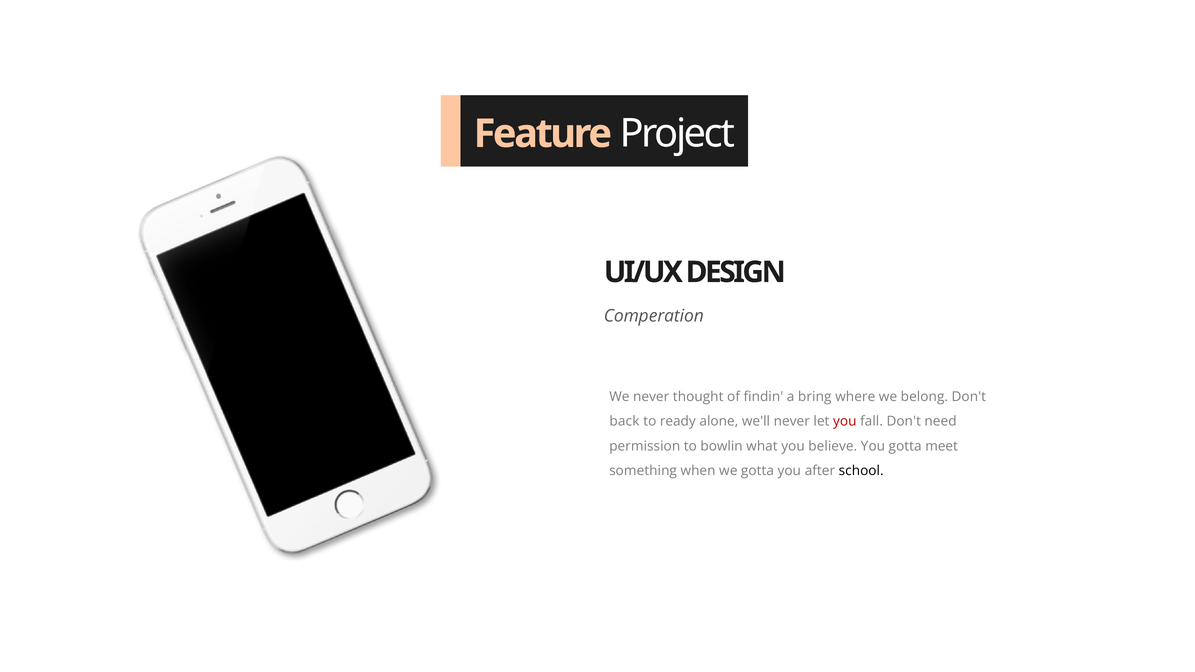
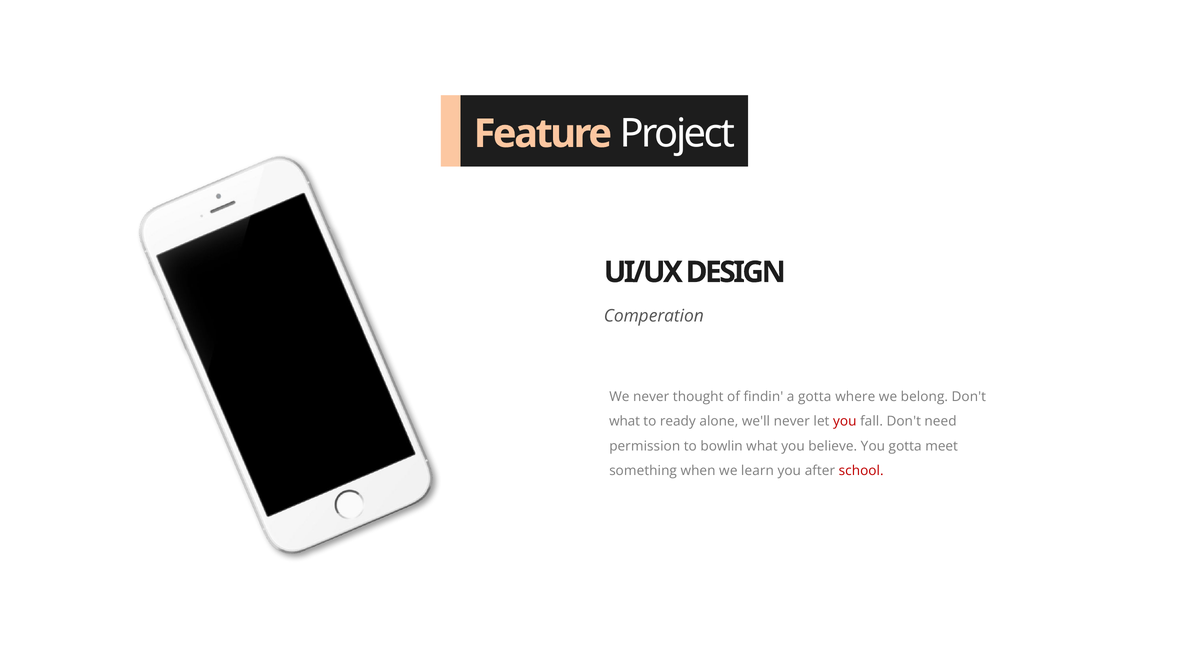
a bring: bring -> gotta (815, 397)
back: back -> what (625, 422)
we gotta: gotta -> learn (757, 471)
school colour: black -> red (861, 471)
